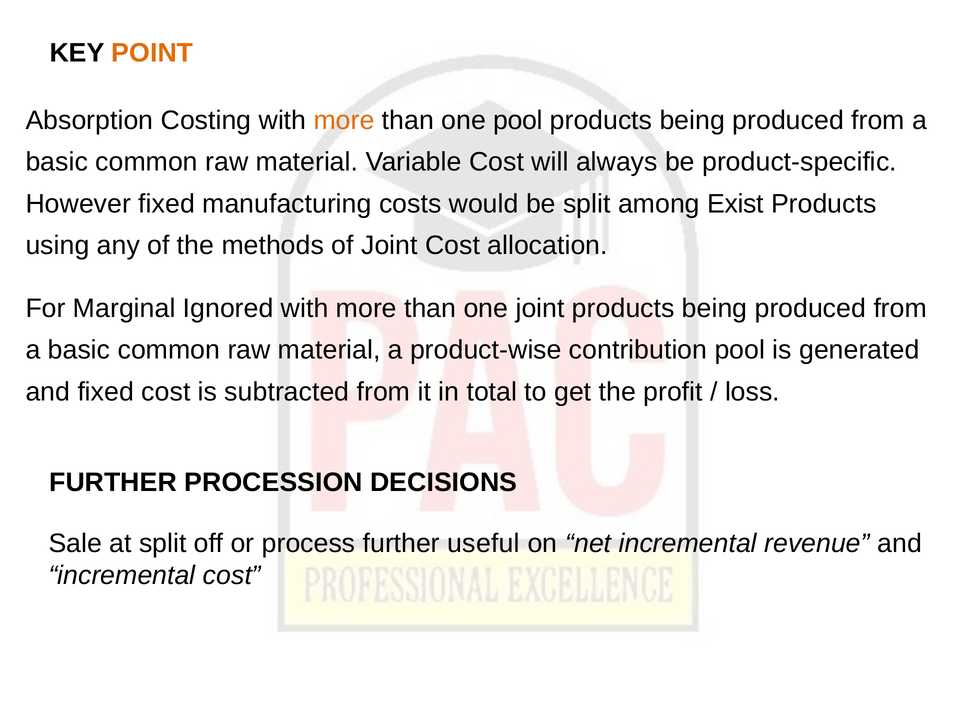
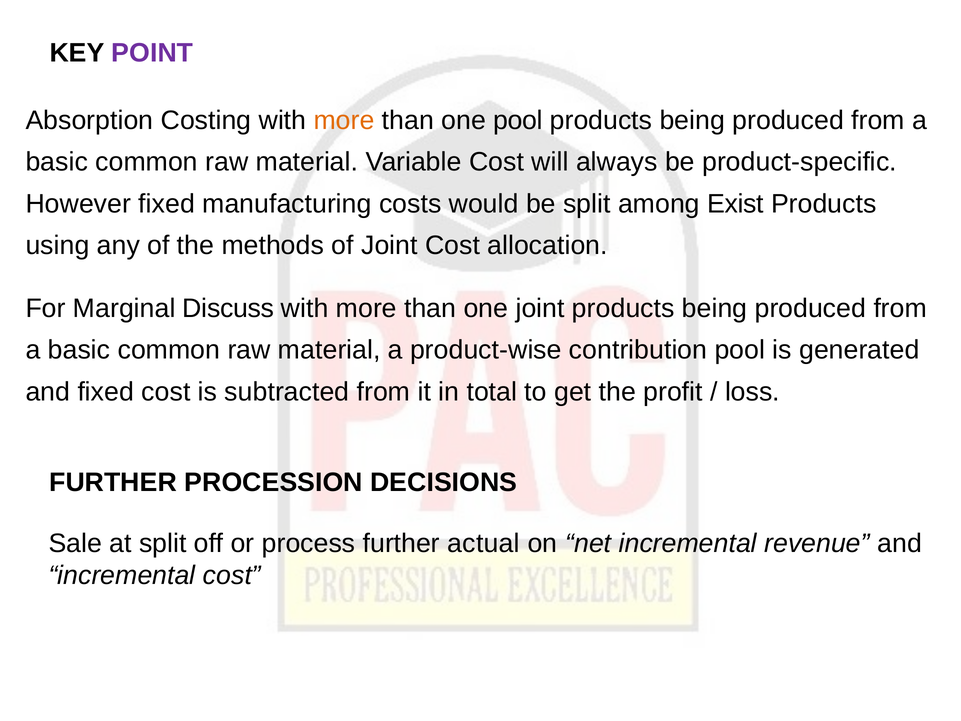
POINT colour: orange -> purple (152, 53)
Ignored: Ignored -> Discuss (228, 308)
useful: useful -> actual (484, 543)
